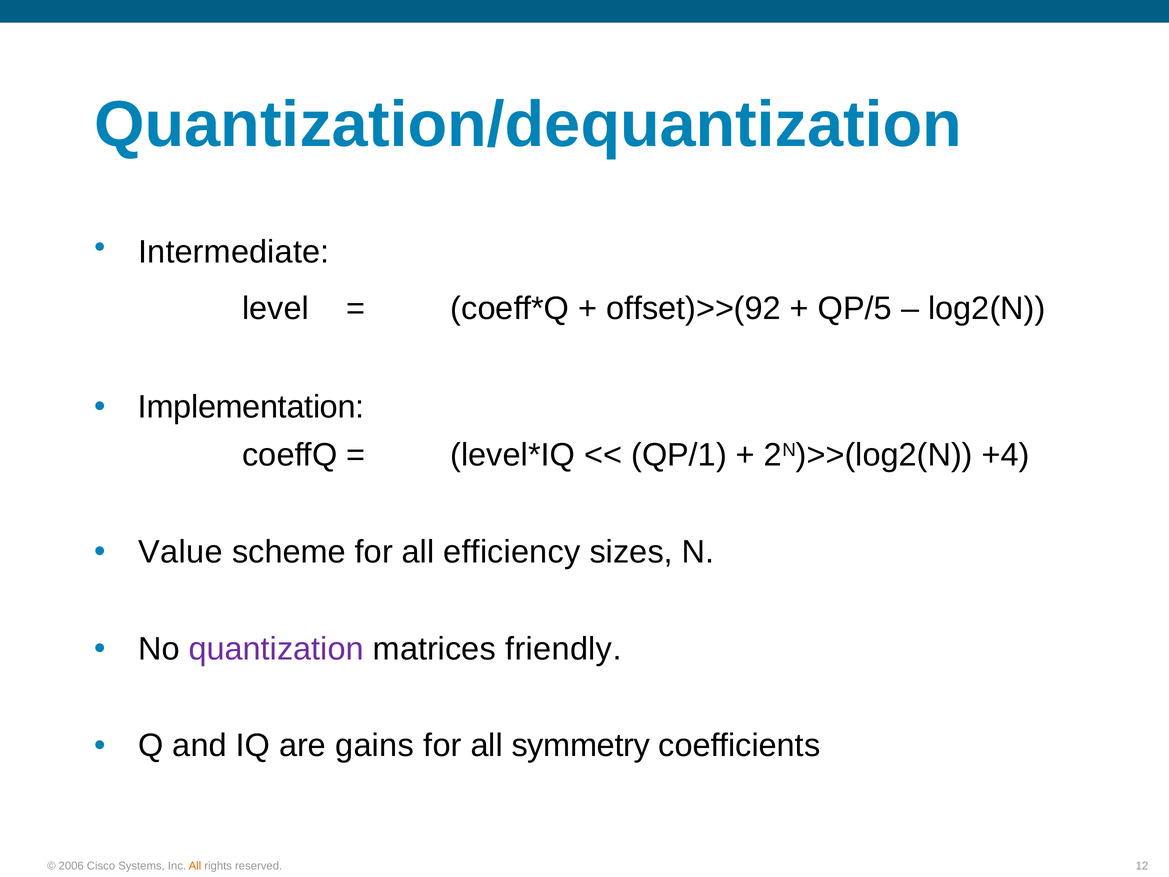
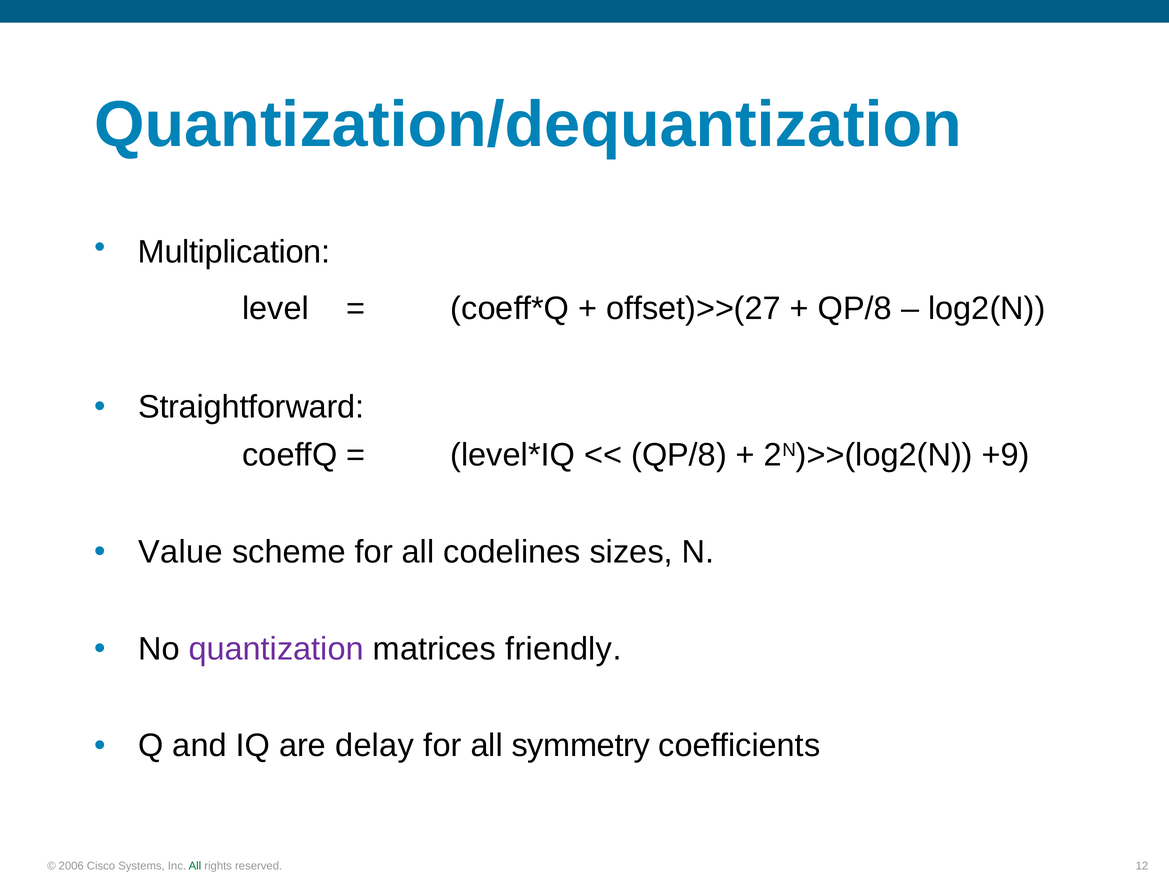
Intermediate: Intermediate -> Multiplication (234, 252)
offset)>>(92: offset)>>(92 -> offset)>>(27 (693, 308)
QP/5: QP/5 -> QP/8 (855, 308)
Implementation: Implementation -> Straightforward (251, 407)
QP/1: QP/1 -> QP/8 (679, 455)
+4: +4 -> +9 (1006, 455)
efficiency: efficiency -> codelines (512, 552)
gains: gains -> delay (375, 745)
All colour: orange -> green (195, 866)
